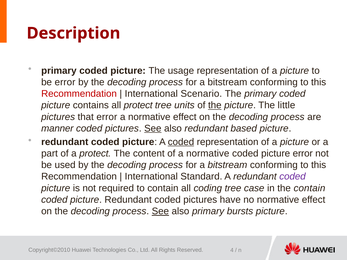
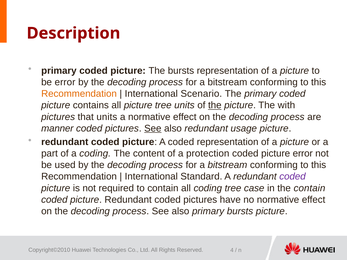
The usage: usage -> bursts (181, 71)
Recommendation colour: red -> orange (79, 94)
all protect: protect -> picture (138, 105)
little: little -> with (286, 105)
that error: error -> units (107, 117)
redundant based: based -> usage (244, 129)
coded underline: present -> none (181, 142)
a protect: protect -> coding (95, 154)
of a normative: normative -> protection (208, 154)
See underline: present -> none (160, 211)
